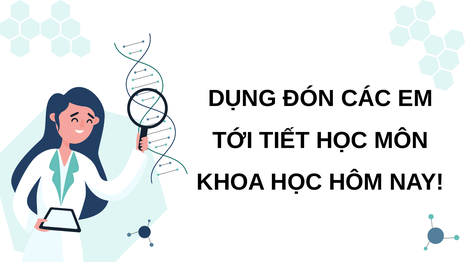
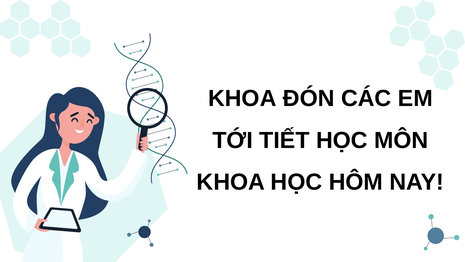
DỤNG: DỤNG -> KHOA (242, 98)
